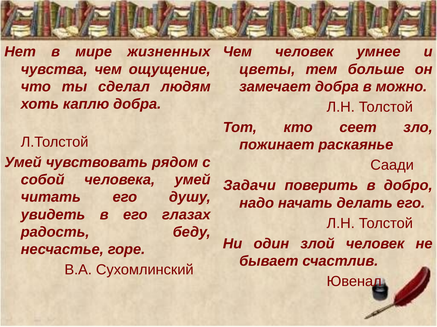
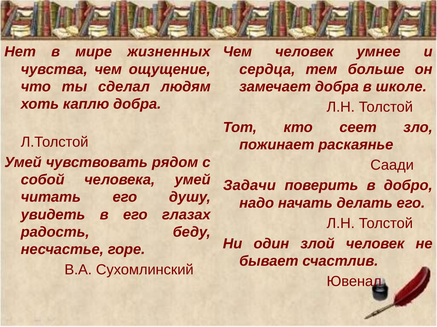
цветы: цветы -> сердца (267, 69)
можно: можно -> школе (401, 87)
